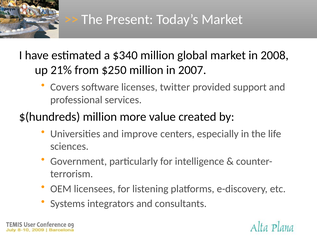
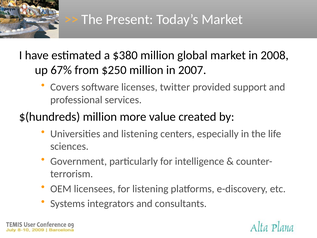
$340: $340 -> $380 (125, 55)
21%: 21% -> 67% (61, 70)
and improve: improve -> listening (140, 134)
